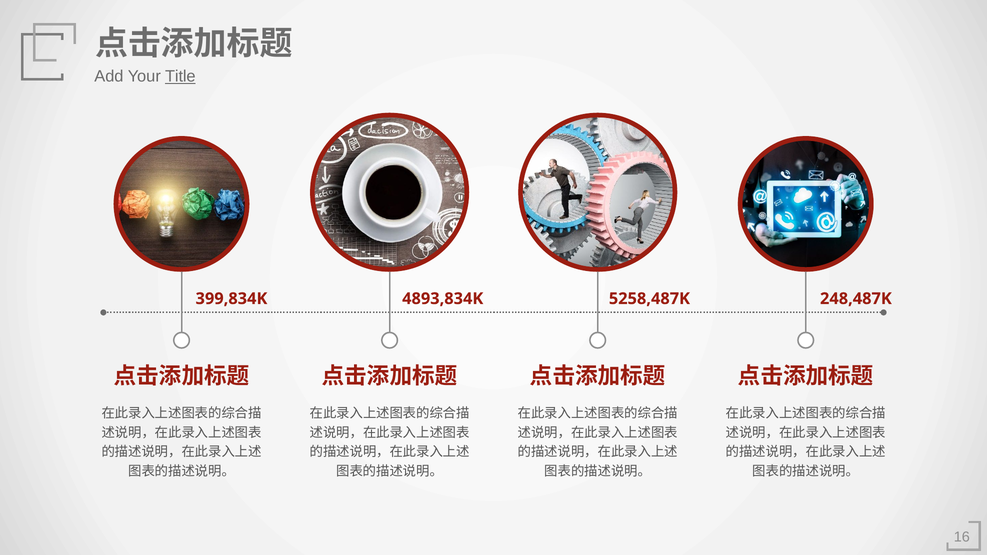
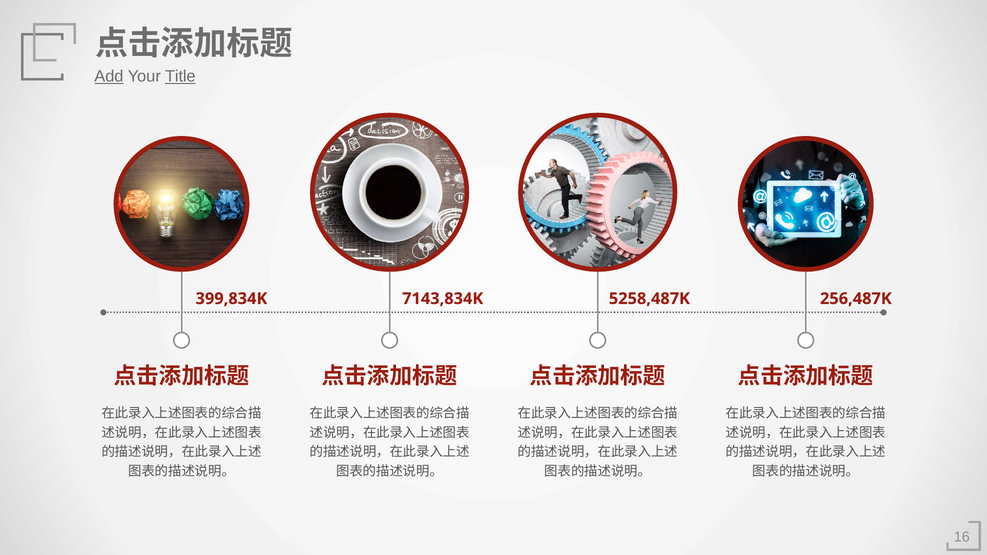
Add underline: none -> present (109, 76)
4893,834K: 4893,834K -> 7143,834K (443, 299)
248,487K: 248,487K -> 256,487K (856, 299)
